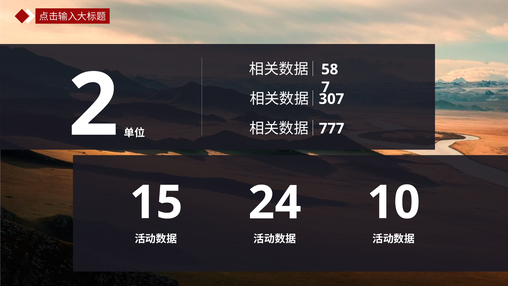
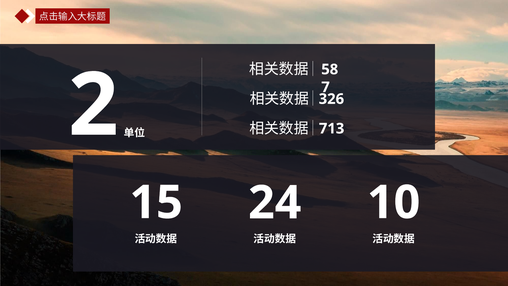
307: 307 -> 326 (331, 99)
777: 777 -> 713 (332, 128)
